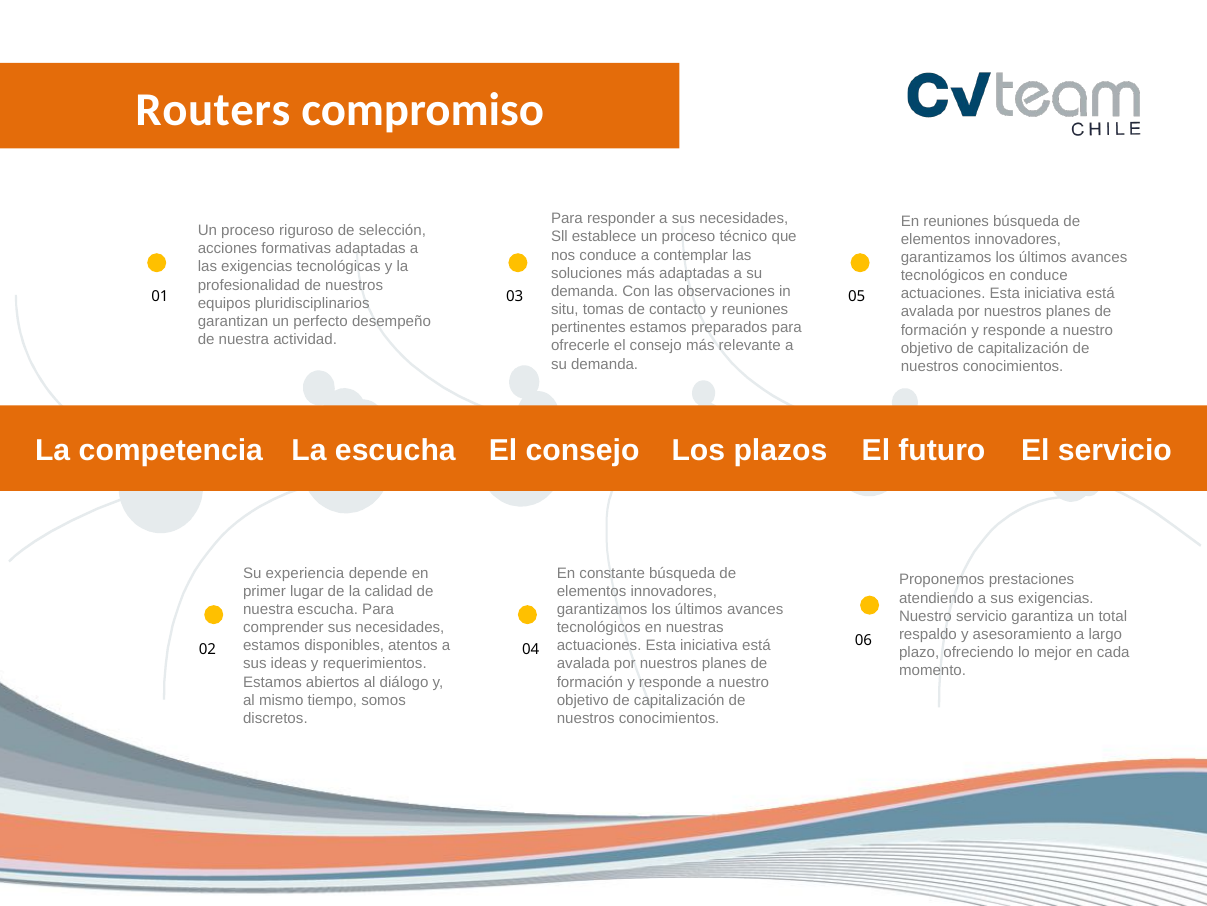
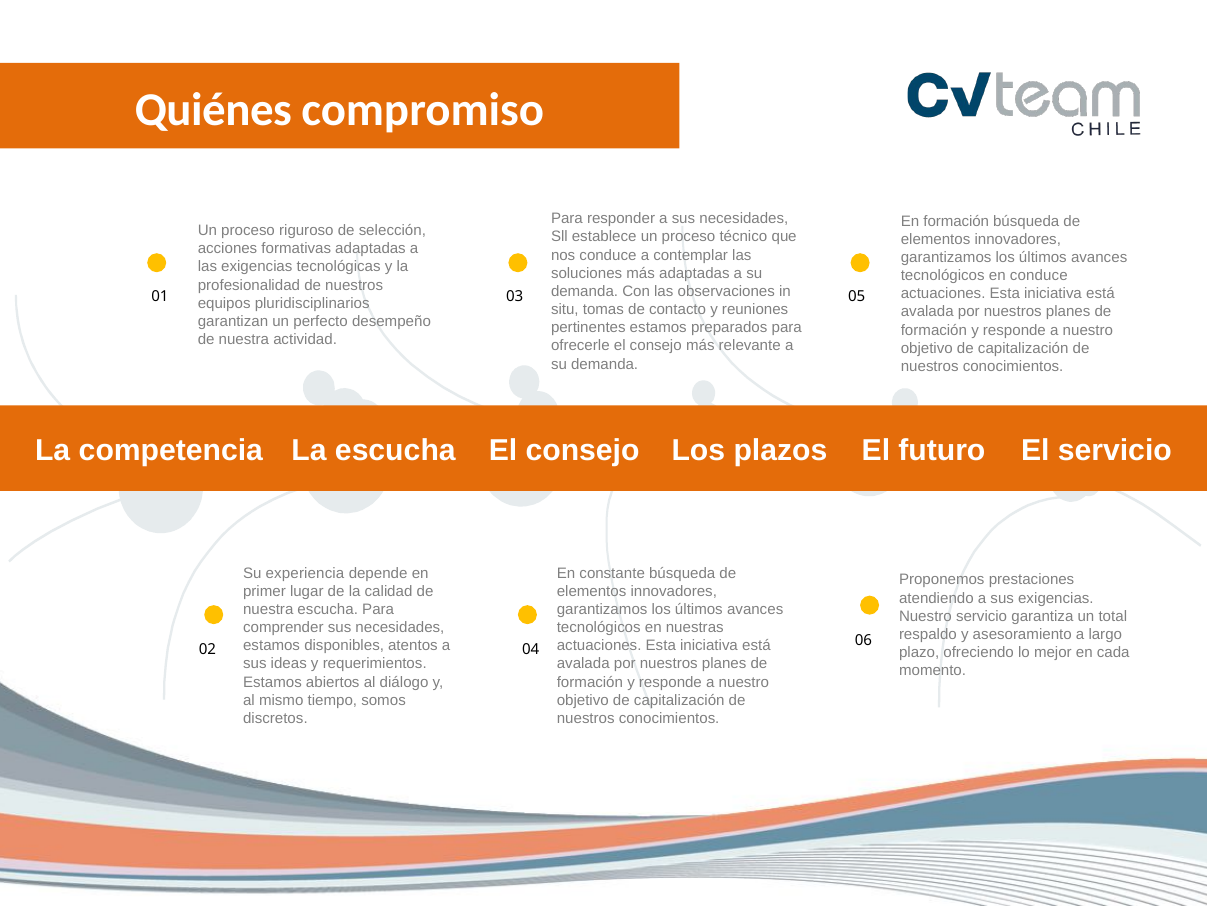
Routers: Routers -> Quiénes (213, 109)
En reuniones: reuniones -> formación (956, 221)
